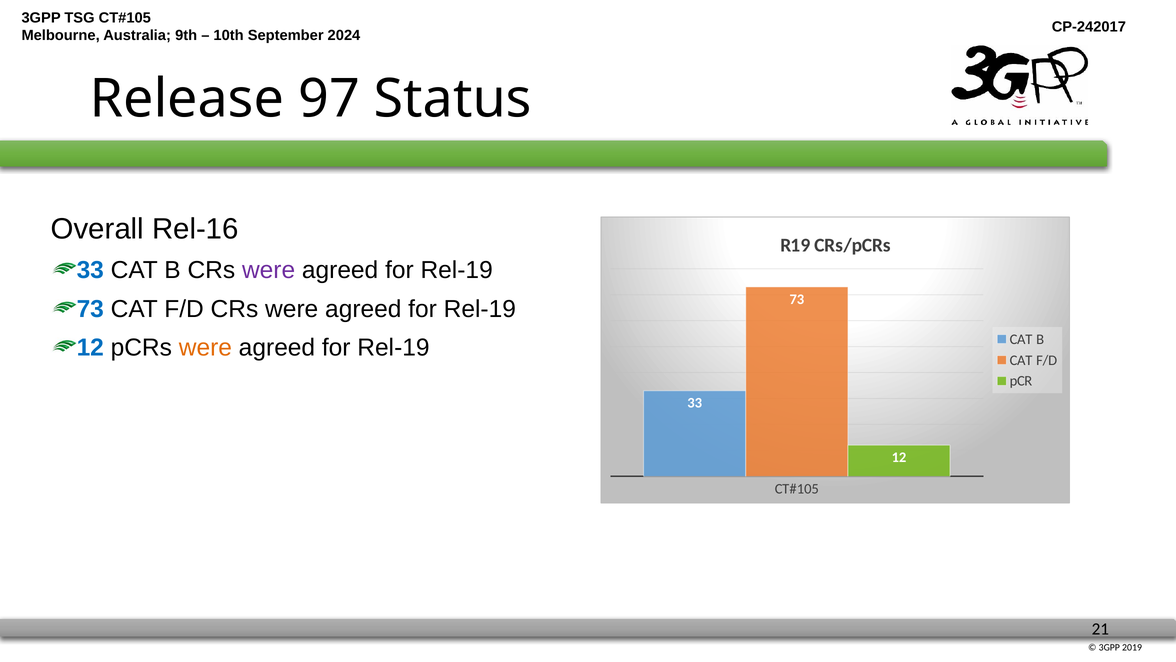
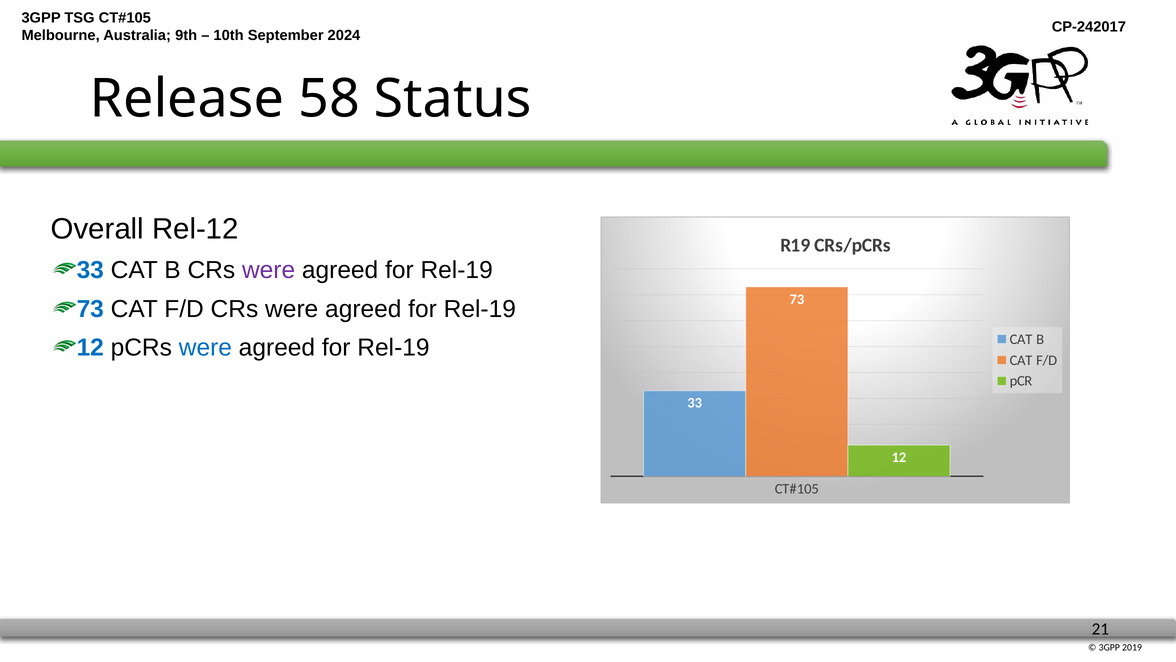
97: 97 -> 58 (329, 99)
Rel-16: Rel-16 -> Rel-12 (195, 229)
were colour: orange -> blue (205, 348)
